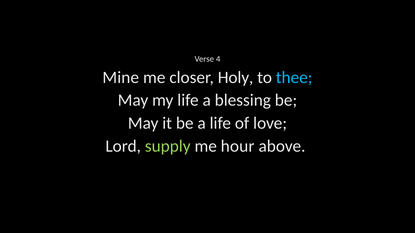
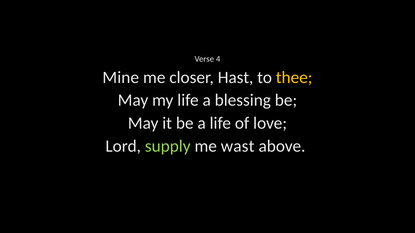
Holy: Holy -> Hast (236, 77)
thee colour: light blue -> yellow (294, 77)
hour: hour -> wast (238, 146)
